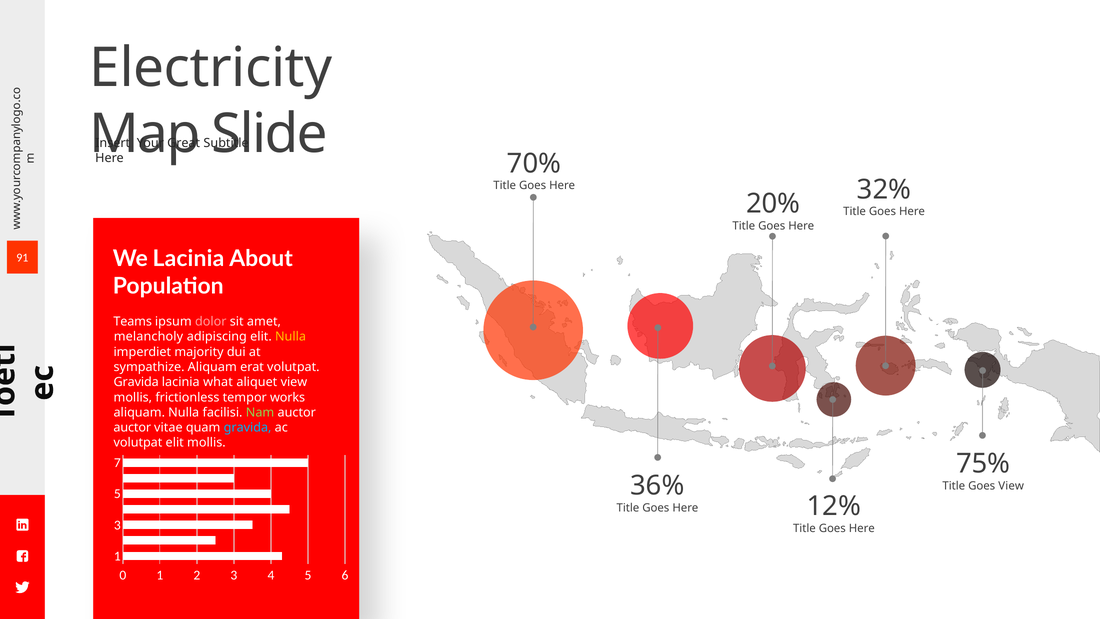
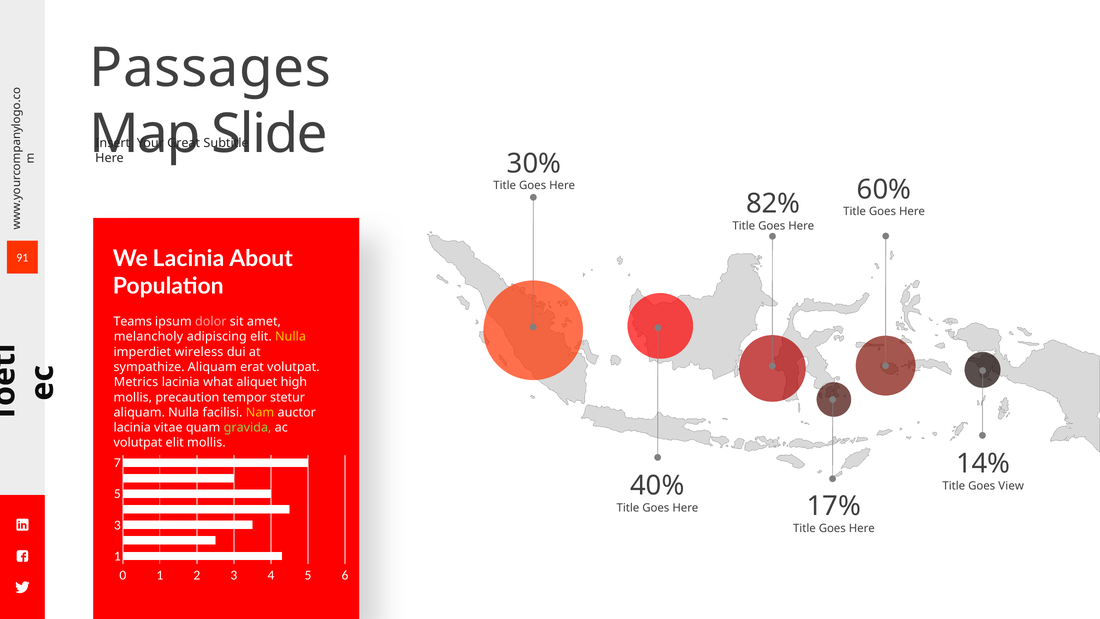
Electricity: Electricity -> Passages (210, 68)
70%: 70% -> 30% (534, 163)
32%: 32% -> 60% (884, 189)
20%: 20% -> 82% (773, 203)
majority: majority -> wireless (199, 352)
Gravida: Gravida -> Metrics (136, 382)
aliquet view: view -> high (294, 382)
frictionless: frictionless -> precaution (187, 397)
works: works -> stetur (288, 397)
Nam colour: light green -> yellow (260, 412)
auctor: auctor -> lacinia (132, 427)
gravida colour: light blue -> light green (248, 427)
75%: 75% -> 14% (983, 464)
36%: 36% -> 40% (657, 486)
12%: 12% -> 17% (834, 506)
